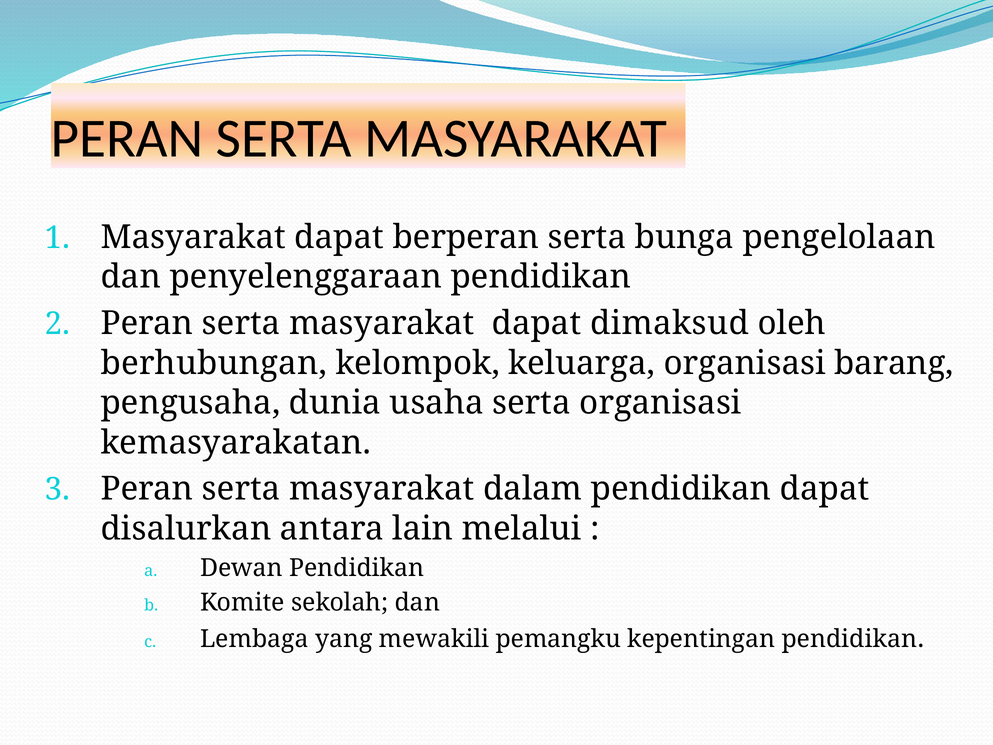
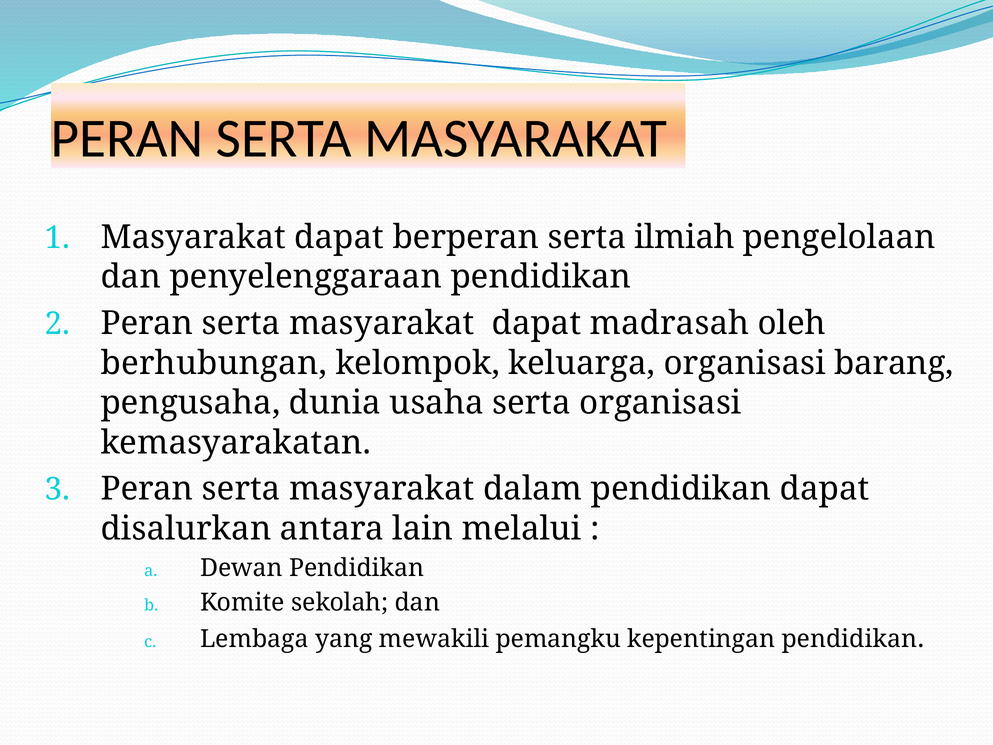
bunga: bunga -> ilmiah (685, 237)
dimaksud: dimaksud -> madrasah (670, 323)
